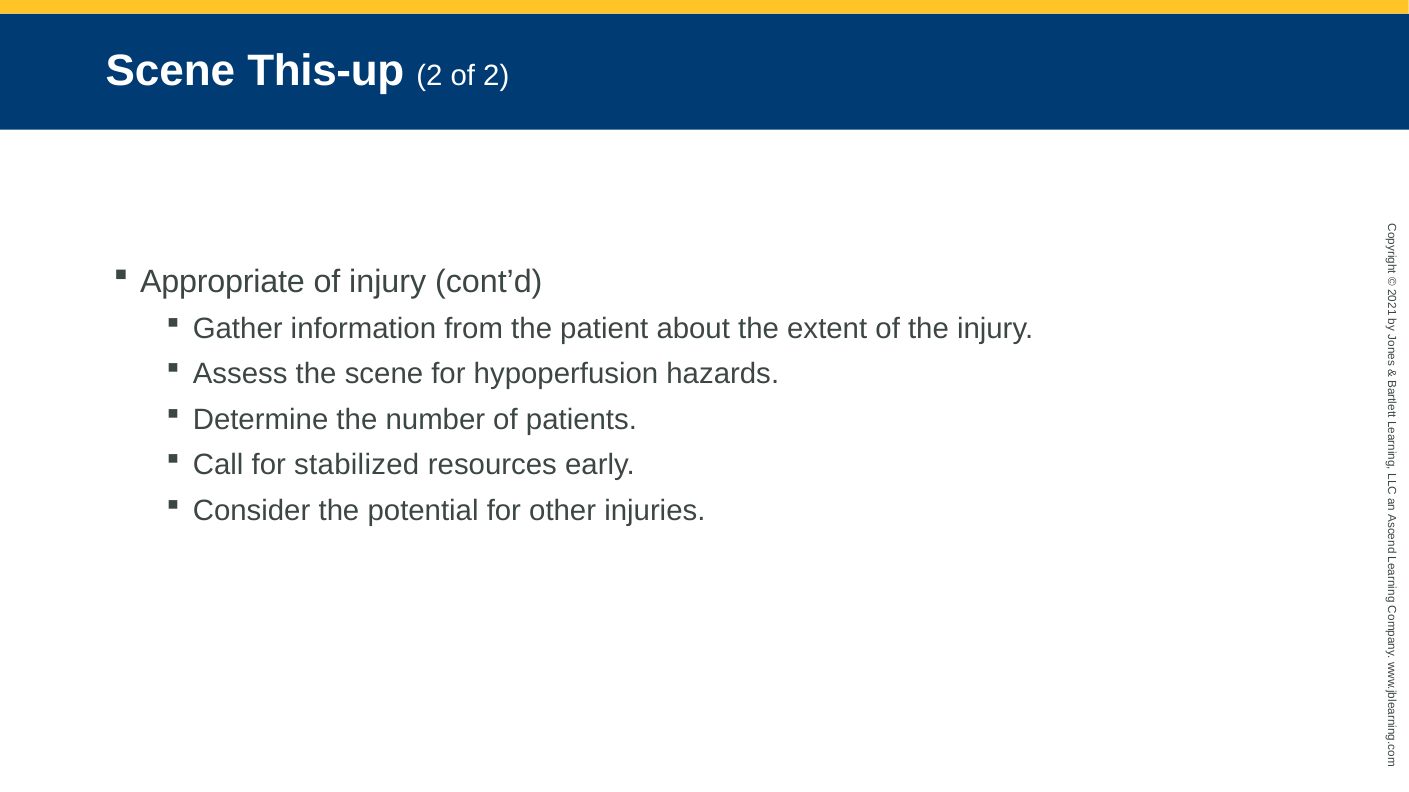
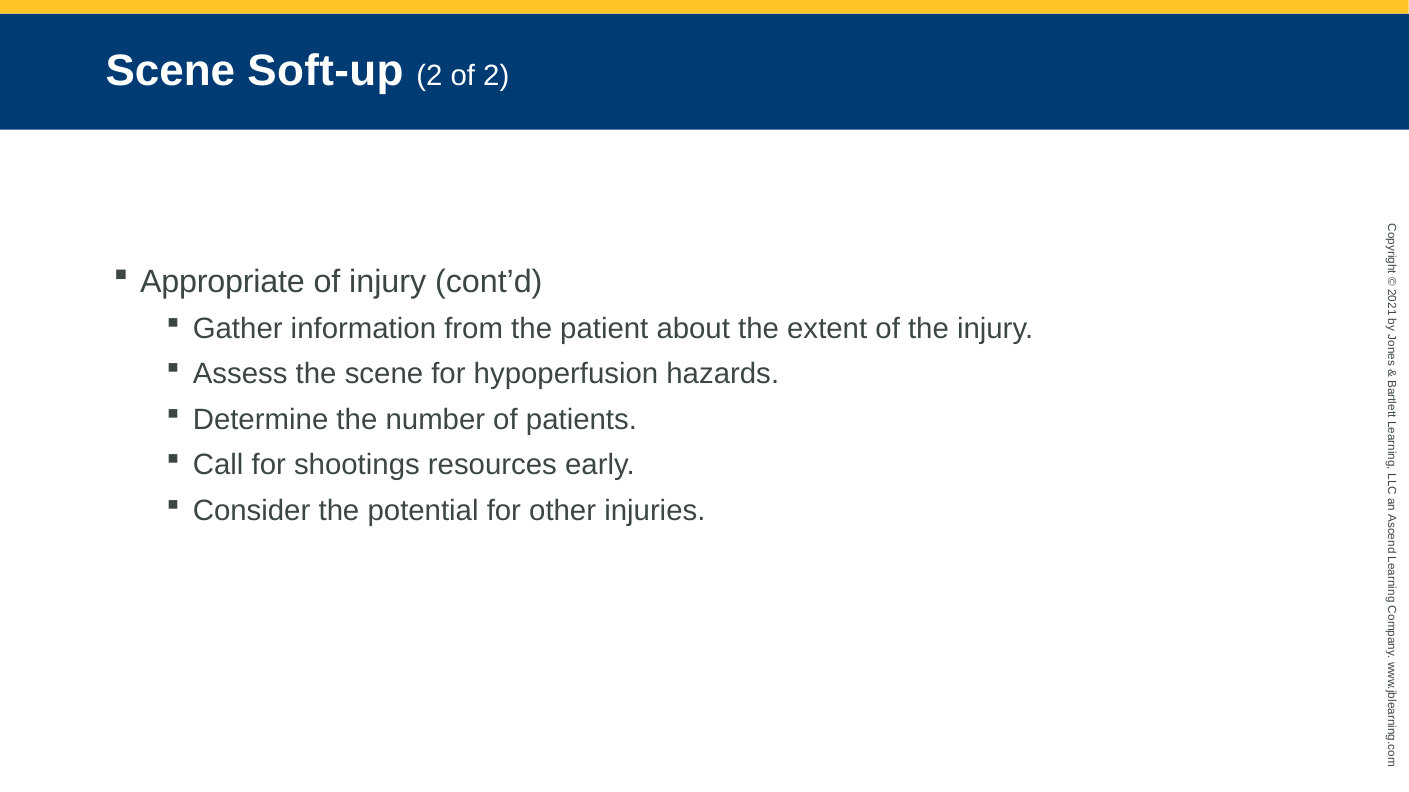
This-up: This-up -> Soft-up (325, 71)
stabilized: stabilized -> shootings (357, 465)
